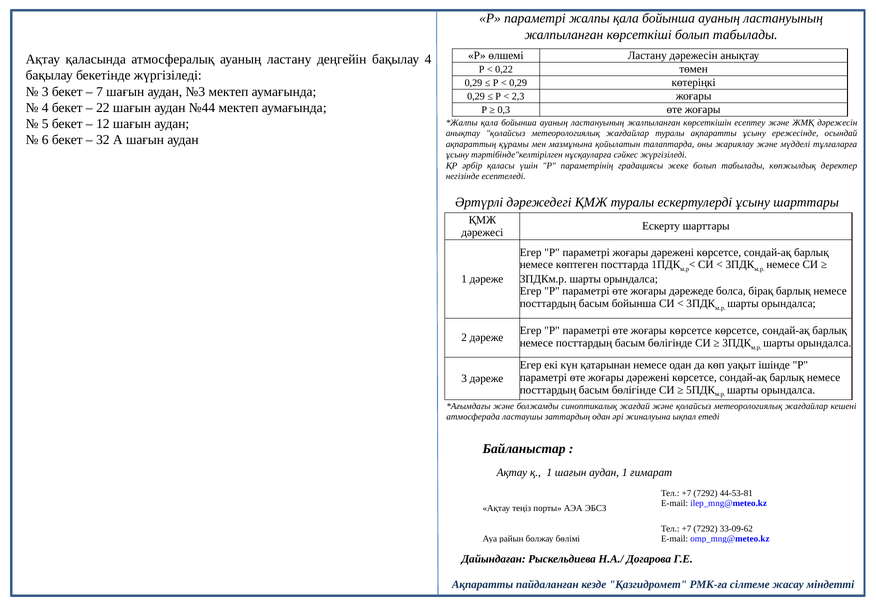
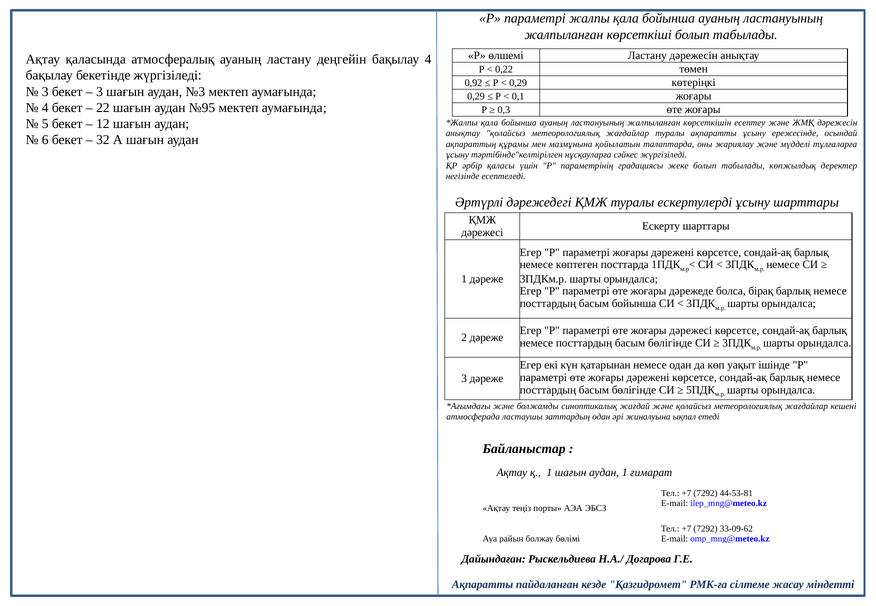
0,29: 0,29 -> 0,92 (473, 83)
7: 7 -> 3 (100, 92)
2,3: 2,3 -> 0,1 (518, 96)
№44: №44 -> №95 (202, 108)
жоғары көрсетсе: көрсетсе -> дәрежесі (691, 331)
